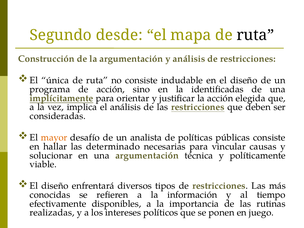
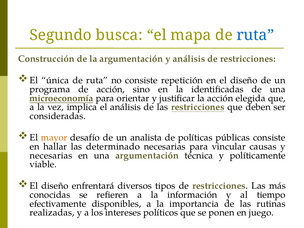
desde: desde -> busca (119, 35)
ruta colour: black -> blue (255, 35)
indudable: indudable -> repetición (182, 80)
implícitamente: implícitamente -> microeconomía (61, 98)
solucionar: solucionar -> necesarias (51, 155)
